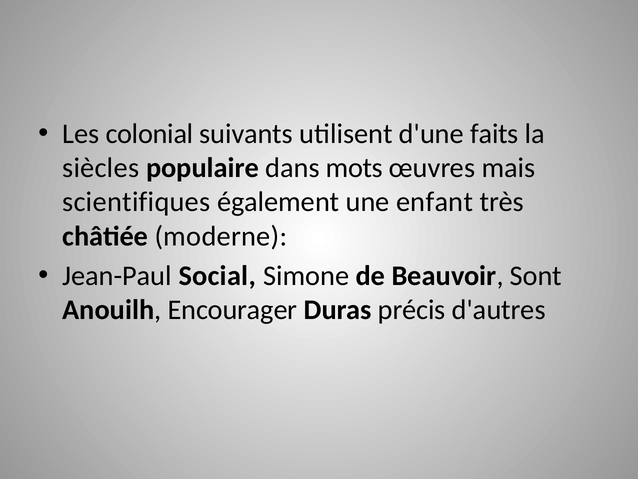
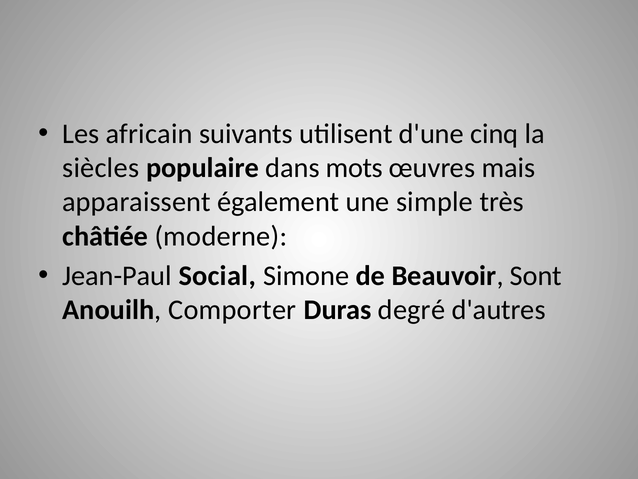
colonial: colonial -> africain (149, 134)
faits: faits -> cinq (494, 134)
scientifiques: scientifiques -> apparaissent (136, 202)
enfant: enfant -> simple (435, 202)
Encourager: Encourager -> Comporter (232, 310)
précis: précis -> degré (412, 310)
